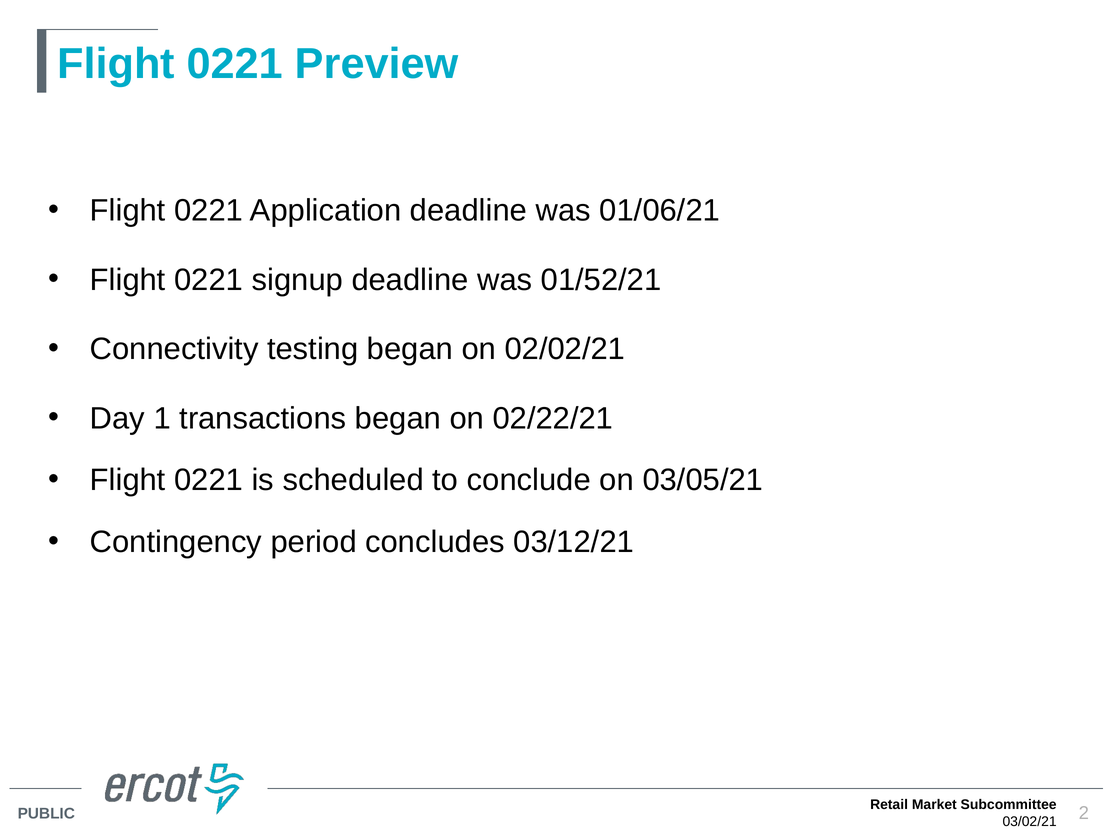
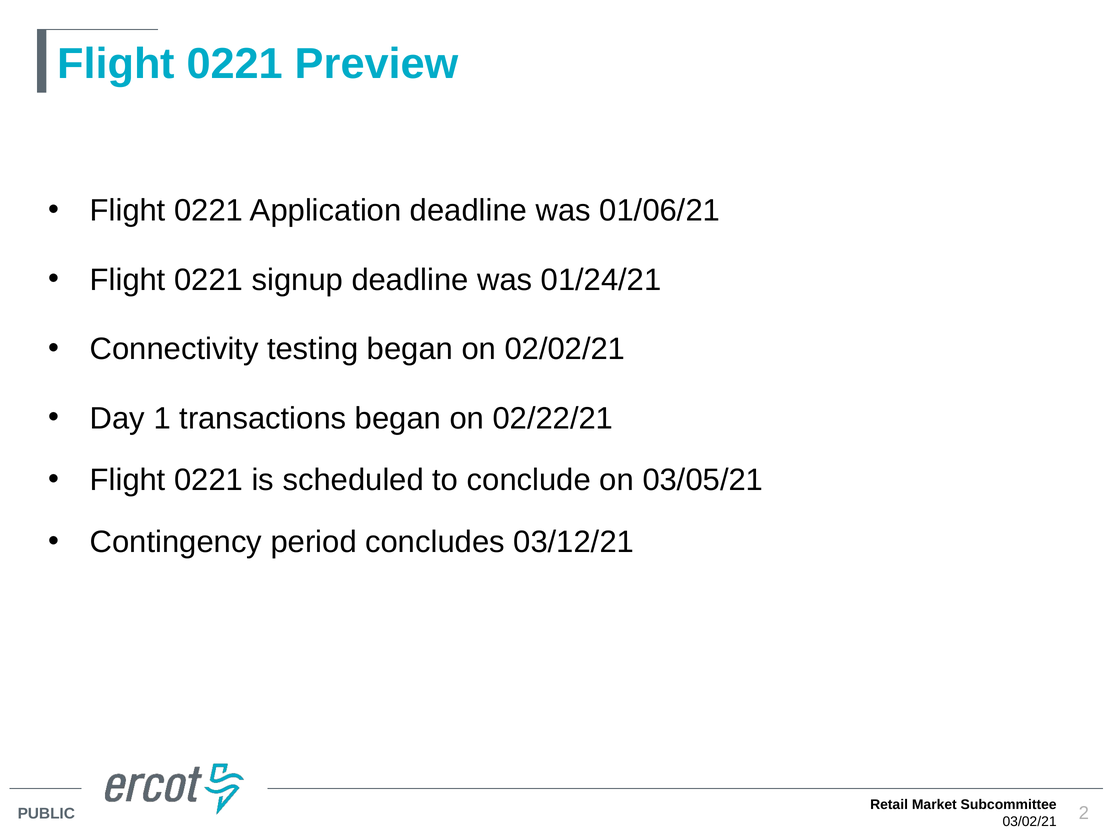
01/52/21: 01/52/21 -> 01/24/21 (601, 280)
